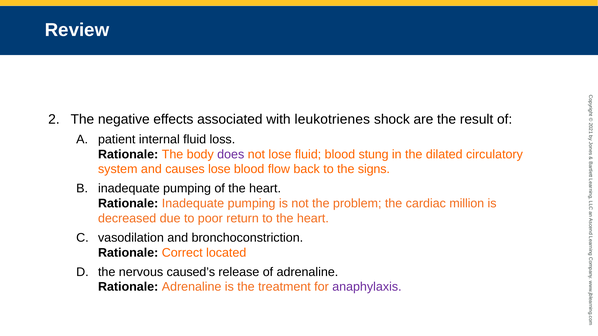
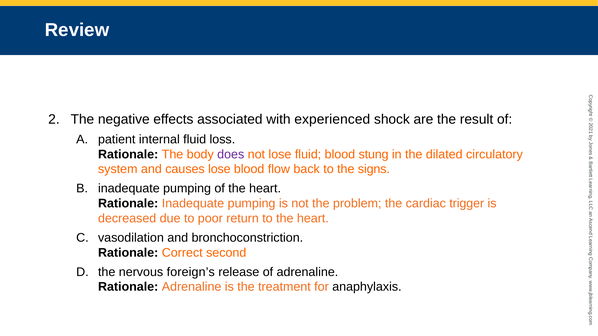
leukotrienes: leukotrienes -> experienced (332, 120)
million: million -> trigger (467, 204)
located: located -> second (226, 253)
caused’s: caused’s -> foreign’s (191, 272)
anaphylaxis colour: purple -> black (367, 287)
